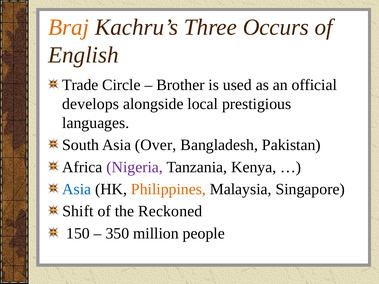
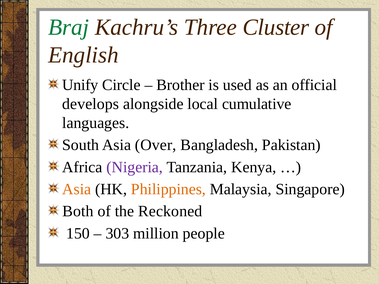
Braj colour: orange -> green (69, 27)
Occurs: Occurs -> Cluster (276, 27)
Trade: Trade -> Unify (80, 85)
prestigious: prestigious -> cumulative (257, 104)
Asia colour: blue -> orange (77, 189)
Shift: Shift -> Both (78, 211)
350: 350 -> 303 (117, 234)
